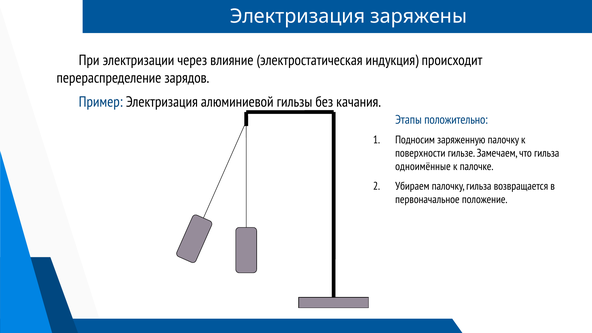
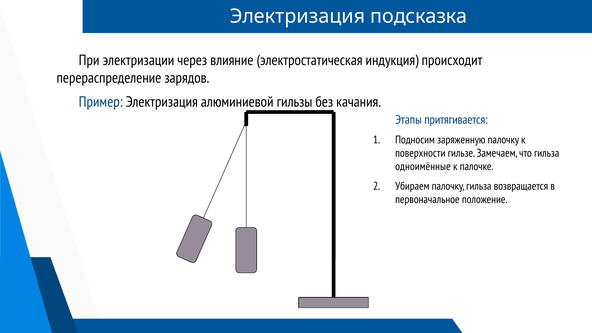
заряжены: заряжены -> подсказка (419, 16)
положительно: положительно -> притягивается (456, 120)
